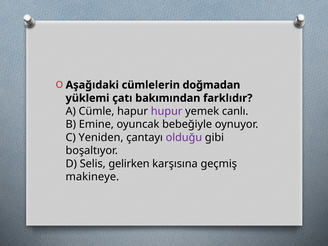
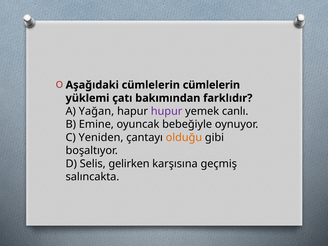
cümlelerin doğmadan: doğmadan -> cümlelerin (211, 85)
Cümle: Cümle -> Yağan (96, 111)
olduğu colour: purple -> orange (184, 137)
makineye: makineye -> salıncakta (92, 177)
